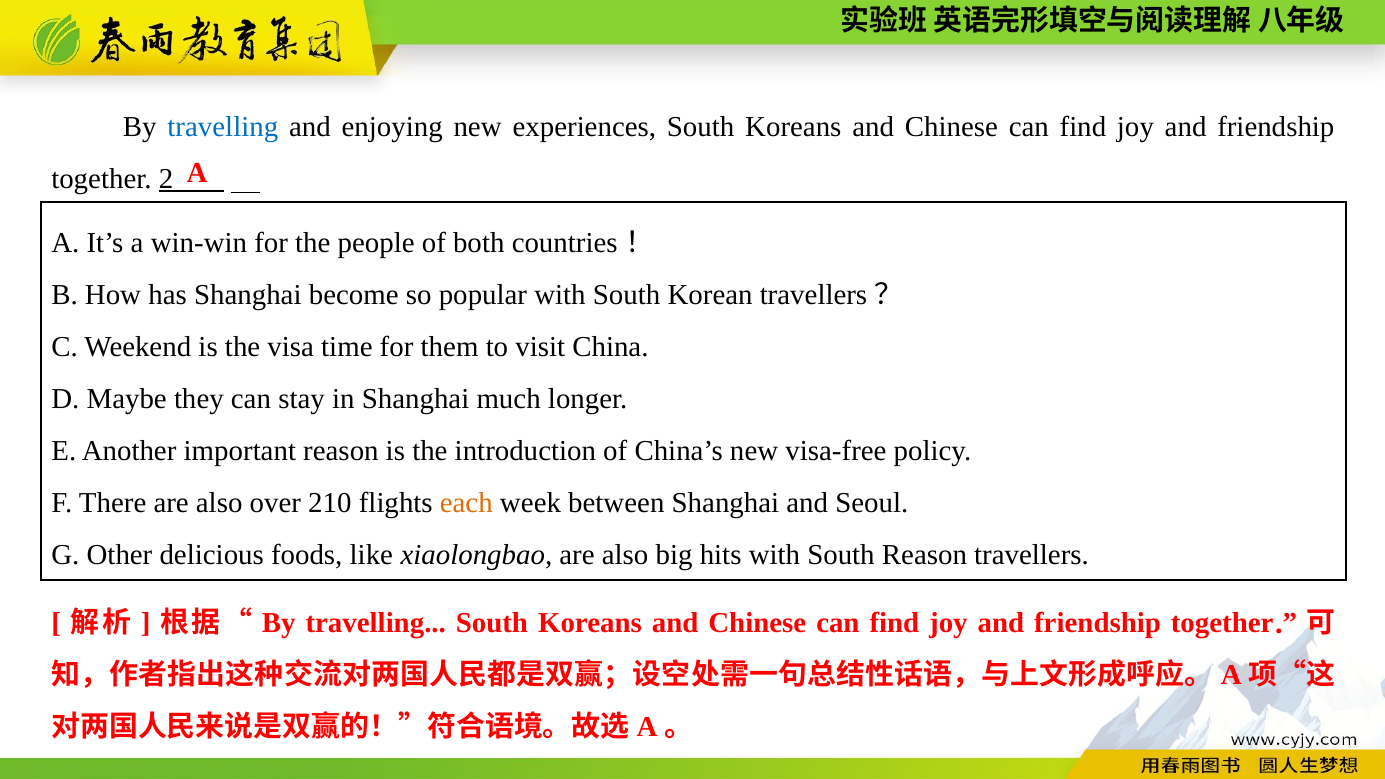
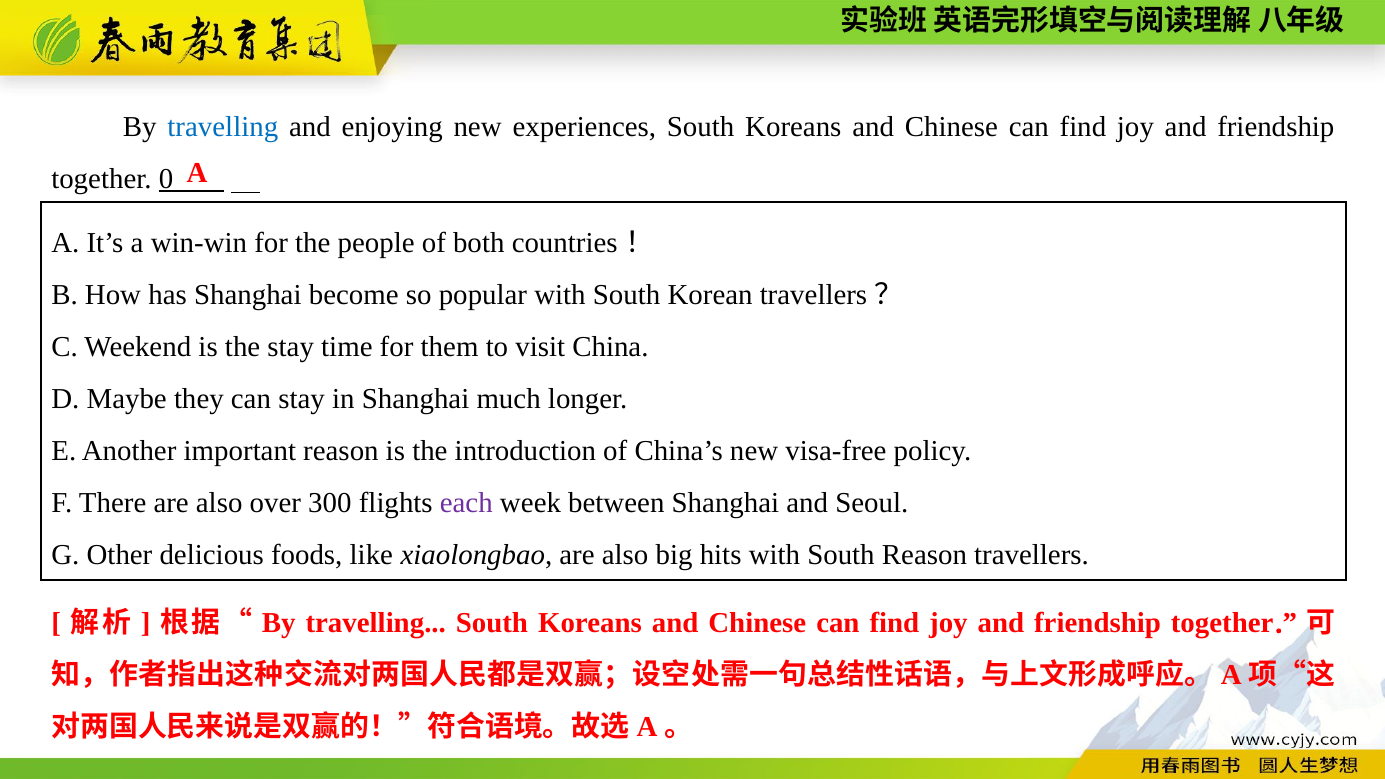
2: 2 -> 0 (166, 179)
the visa: visa -> stay (291, 347)
210: 210 -> 300 (330, 503)
each colour: orange -> purple (466, 503)
